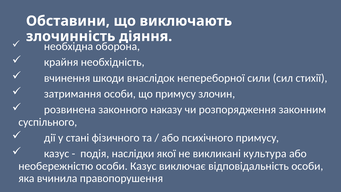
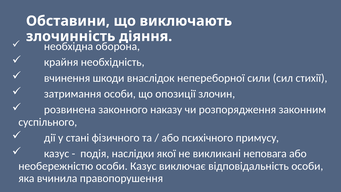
що примусу: примусу -> опозиції (176, 94)
культура: культура -> неповага (265, 154)
